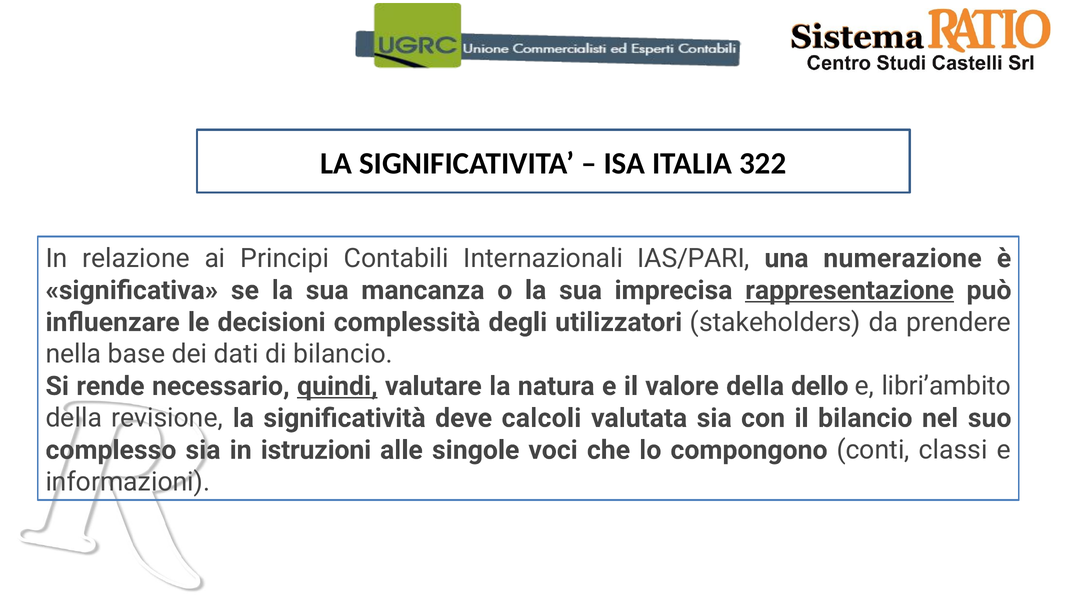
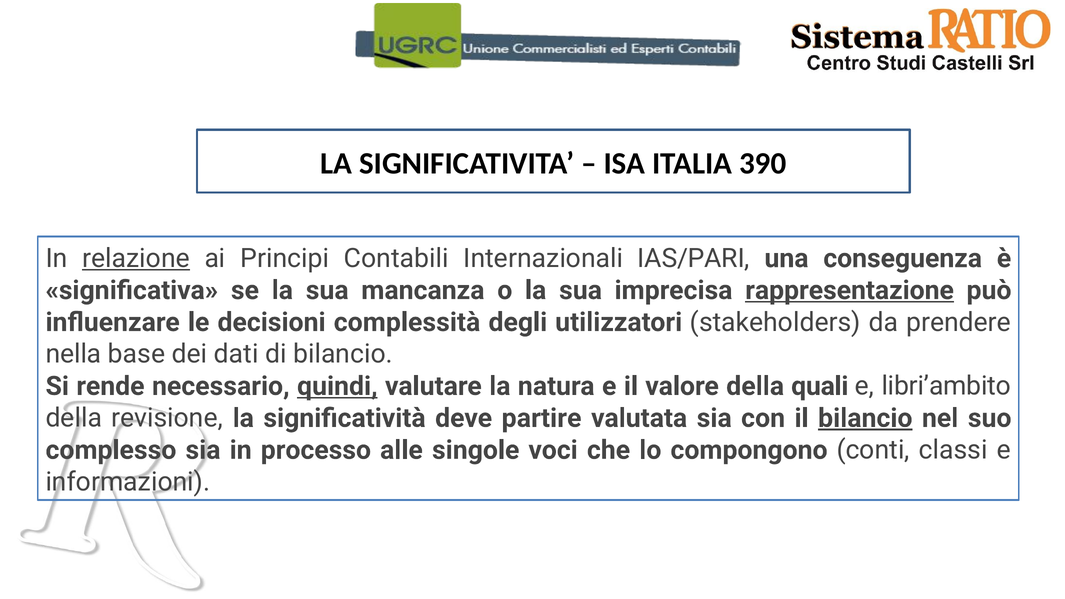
322: 322 -> 390 (763, 163)
relazione underline: none -> present (136, 258)
numerazione: numerazione -> conseguenza (903, 258)
dello: dello -> quali (820, 386)
calcoli: calcoli -> partire (542, 418)
bilancio underline: none -> present (865, 418)
istruzioni: istruzioni -> processo (316, 450)
